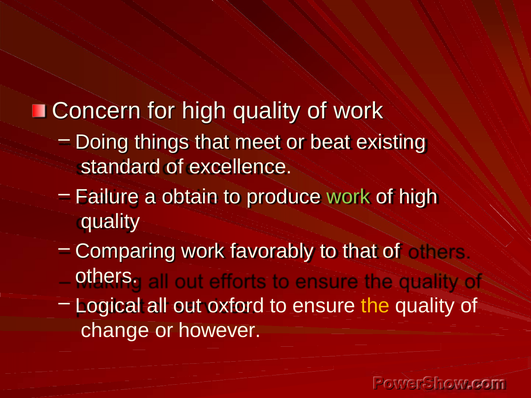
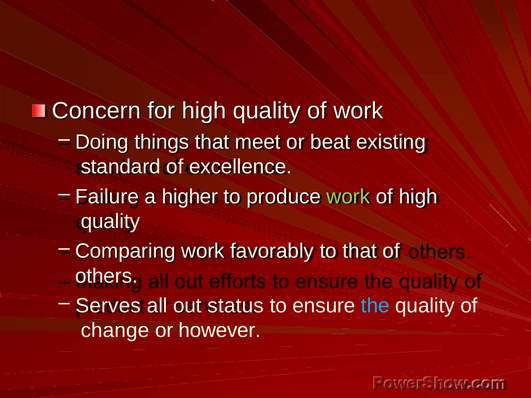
obtain: obtain -> higher (190, 197)
Logical: Logical -> Serves (108, 306)
oxford: oxford -> status (236, 306)
the colour: yellow -> light blue (375, 306)
